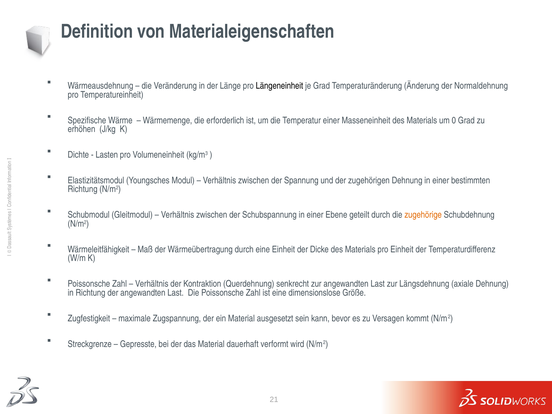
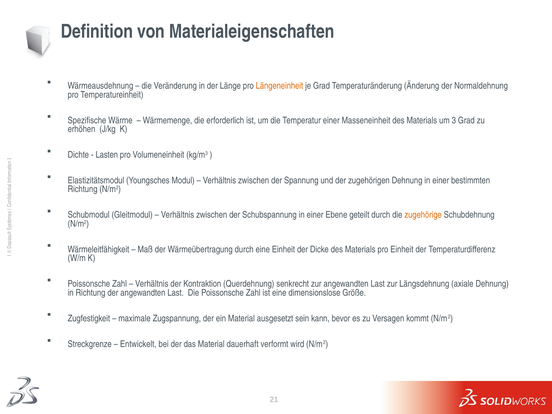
Längeneinheit colour: black -> orange (279, 86)
0: 0 -> 3 (454, 120)
Gepresste: Gepresste -> Entwickelt (138, 344)
